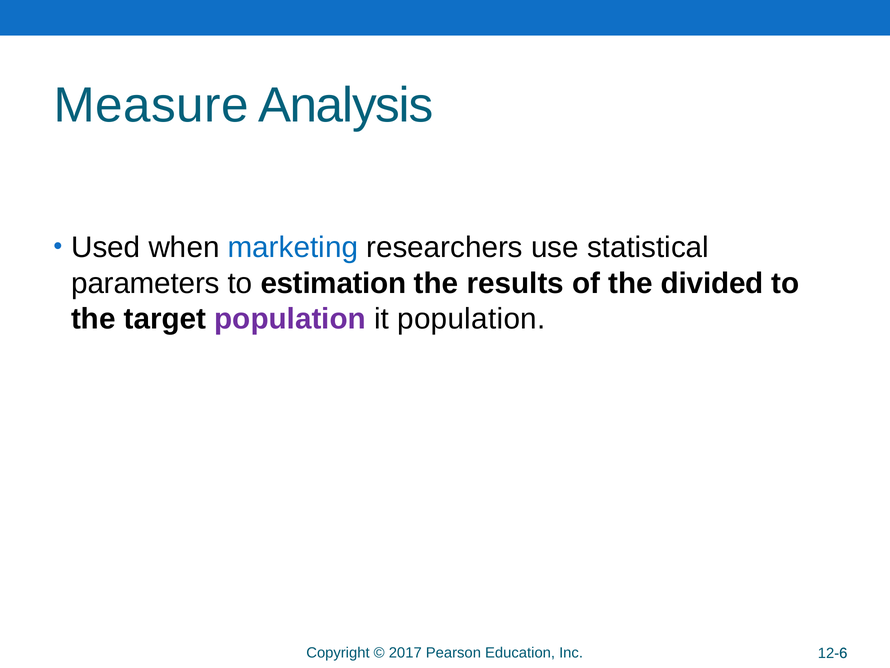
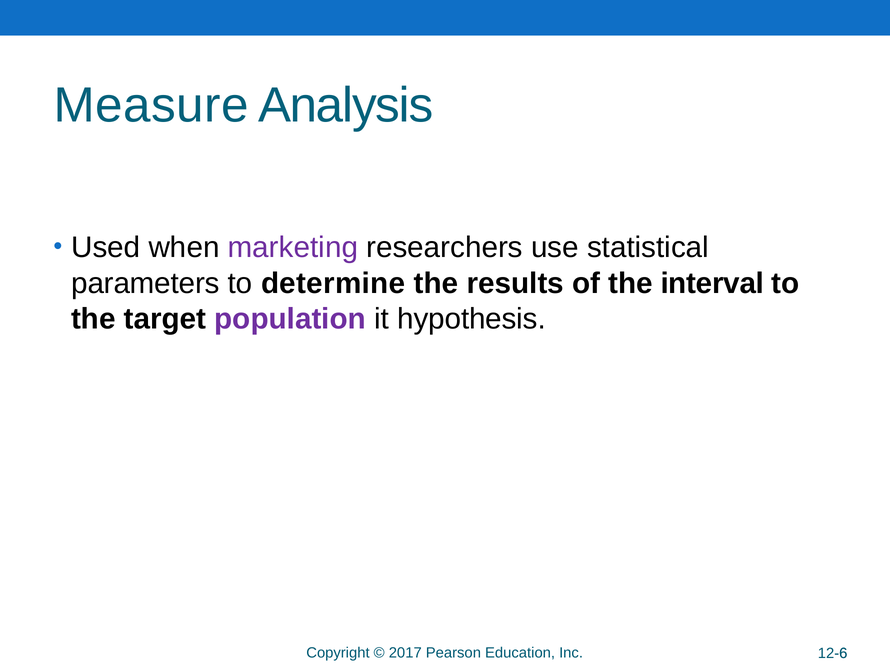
marketing colour: blue -> purple (293, 247)
estimation: estimation -> determine (333, 283)
divided: divided -> interval (712, 283)
it population: population -> hypothesis (472, 319)
